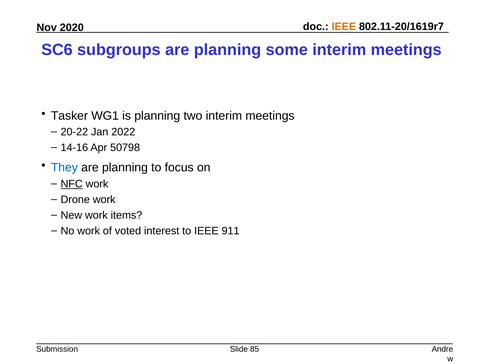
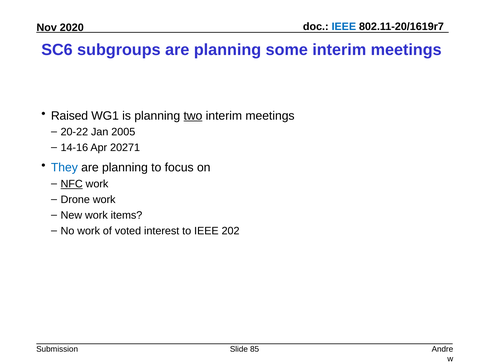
IEEE colour: orange -> blue (344, 27)
Tasker: Tasker -> Raised (69, 116)
two underline: none -> present (193, 116)
2022: 2022 -> 2005 (123, 132)
50798: 50798 -> 20271 (125, 148)
911: 911 -> 202 (231, 231)
